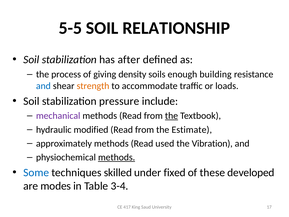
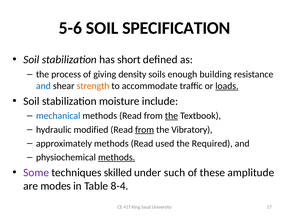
5-5: 5-5 -> 5-6 (70, 28)
RELATIONSHIP: RELATIONSHIP -> SPECIFICATION (176, 28)
after: after -> short (129, 60)
loads underline: none -> present (227, 86)
pressure: pressure -> moisture (119, 101)
mechanical colour: purple -> blue (58, 116)
from underline: none -> present (145, 129)
Estimate: Estimate -> Vibratory (192, 129)
Vibration: Vibration -> Required (212, 143)
Some colour: blue -> purple (36, 172)
fixed: fixed -> such (175, 172)
developed: developed -> amplitude (251, 172)
3-4: 3-4 -> 8-4 (120, 186)
